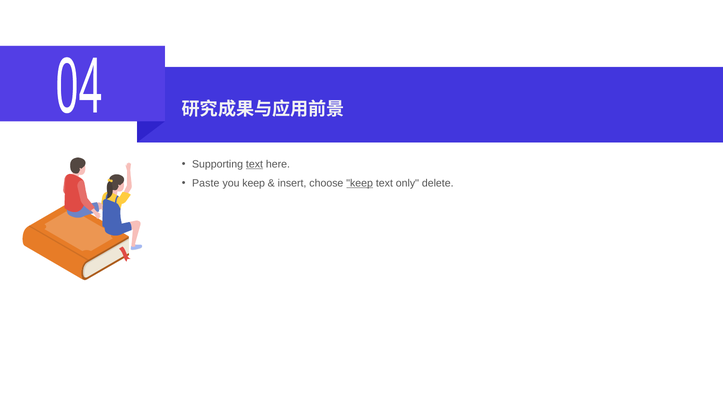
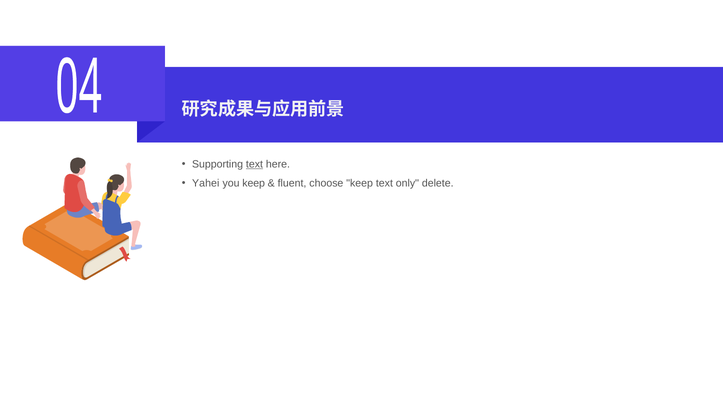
Paste: Paste -> Yahei (206, 183)
insert: insert -> fluent (292, 183)
keep underline: present -> none (360, 183)
